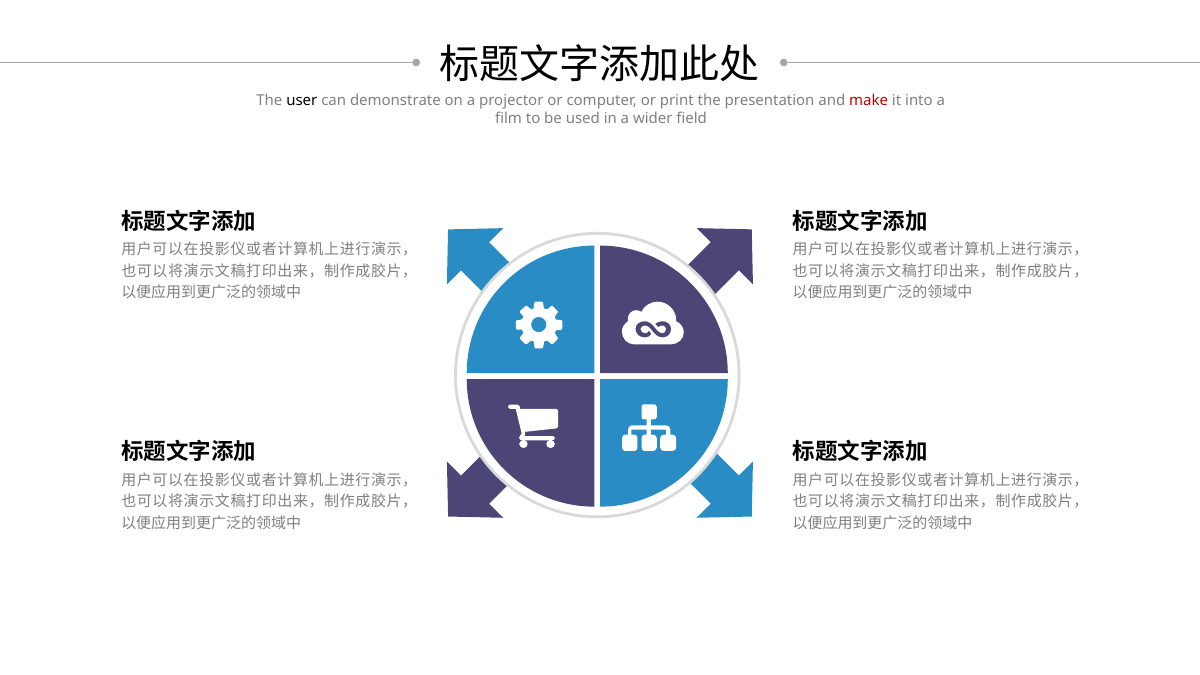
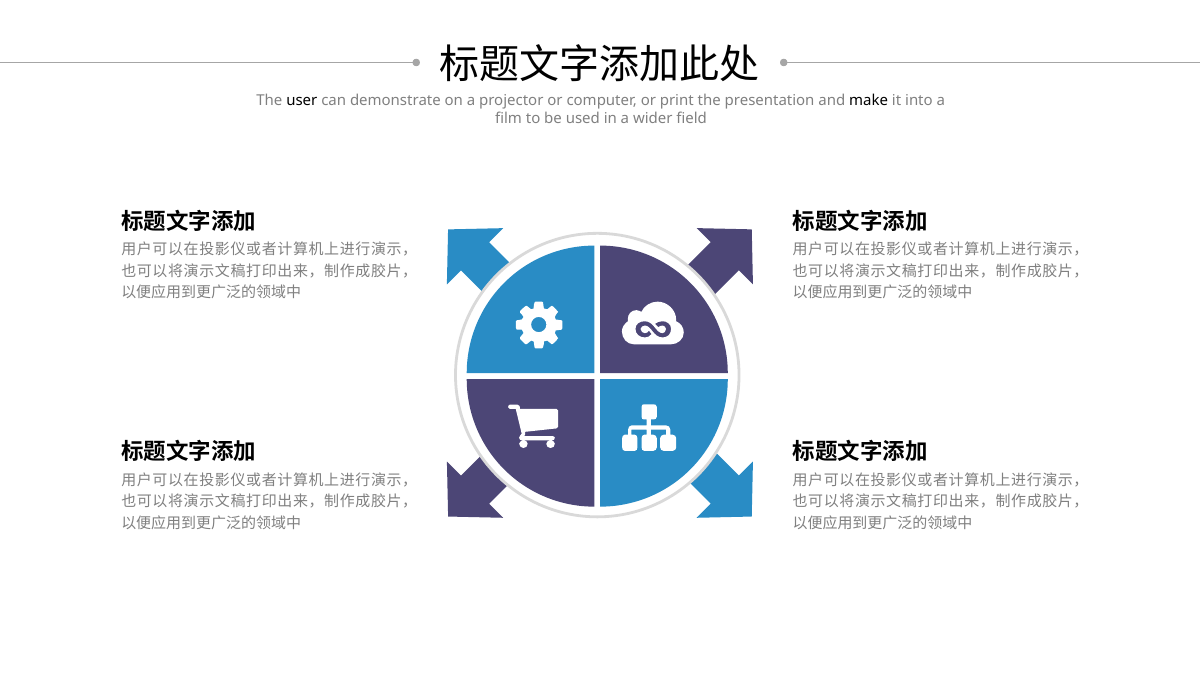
make colour: red -> black (869, 101)
